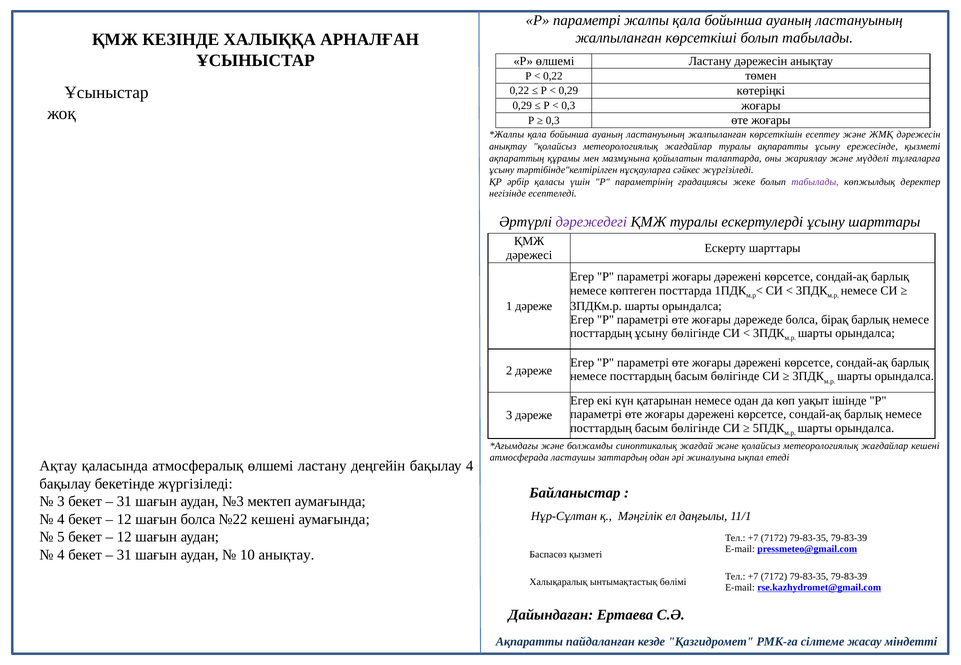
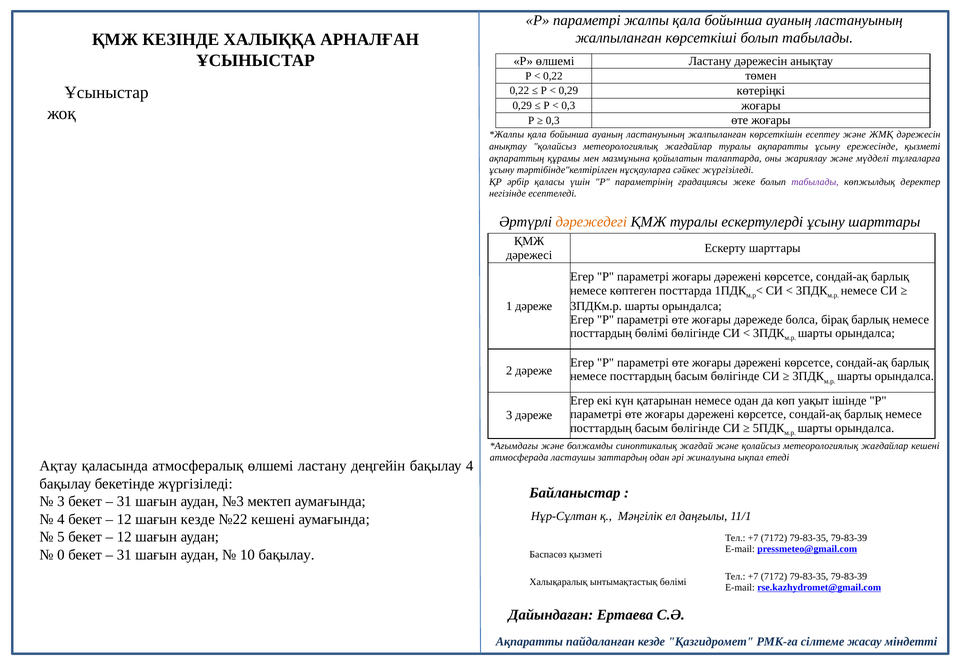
дәрежедегі colour: purple -> orange (591, 222)
посттардың ұсыну: ұсыну -> бөлімі (652, 333)
шағын болса: болса -> кезде (198, 519)
4: 4 -> 0 (61, 555)
10 анықтау: анықтау -> бақылау (286, 555)
